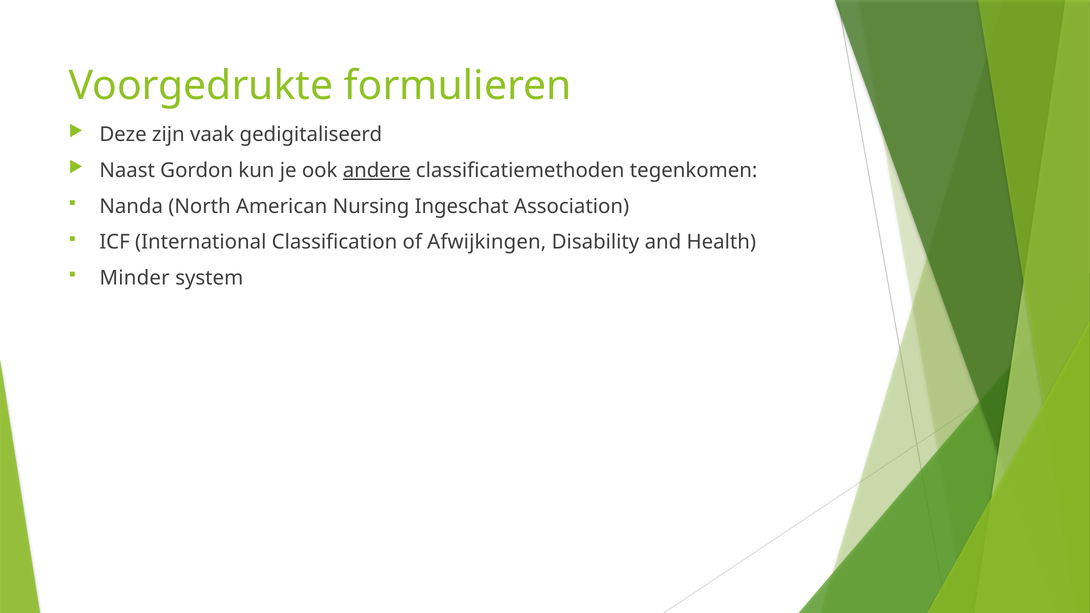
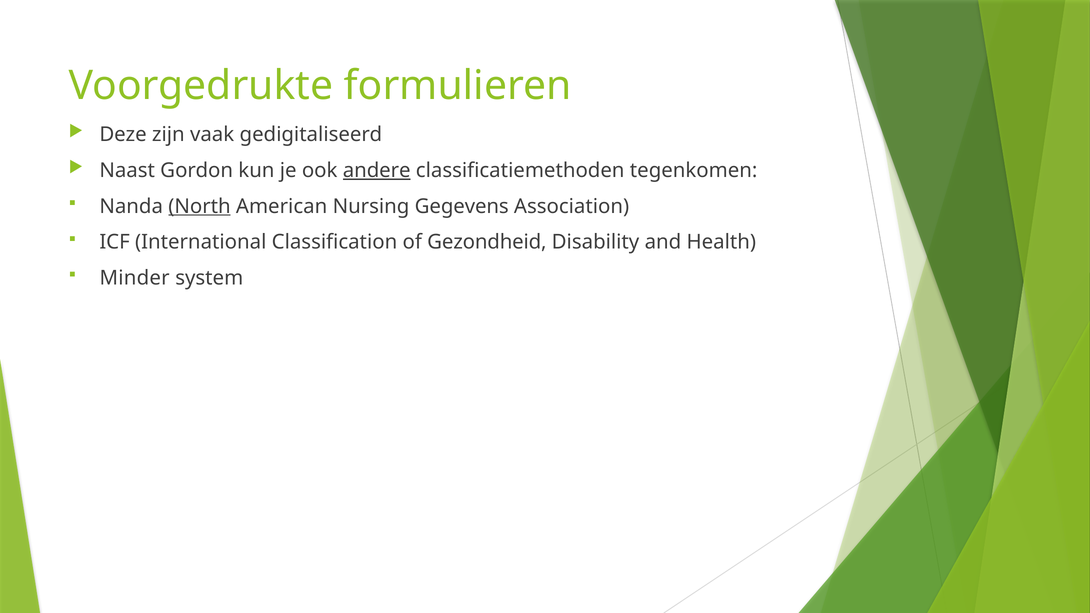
North underline: none -> present (200, 206)
Ingeschat: Ingeschat -> Gegevens (462, 206)
Afwijkingen: Afwijkingen -> Gezondheid (487, 242)
